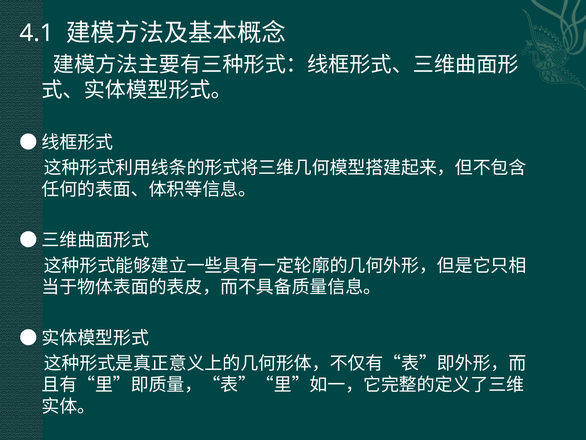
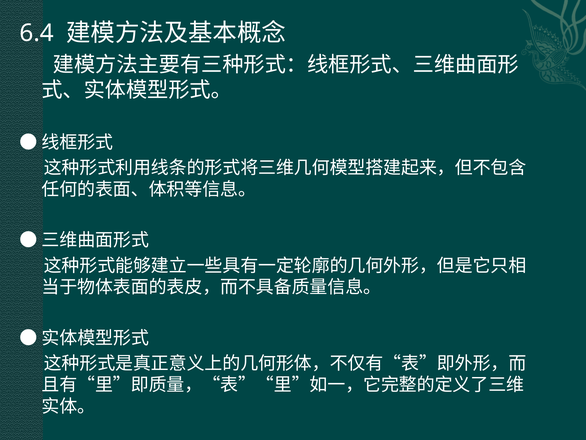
4.1: 4.1 -> 6.4 (37, 33)
